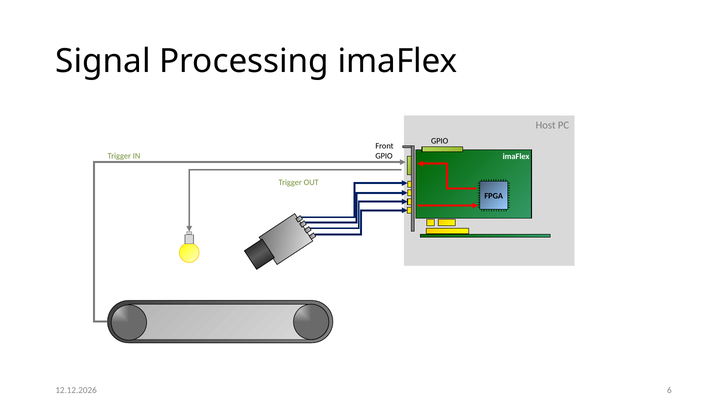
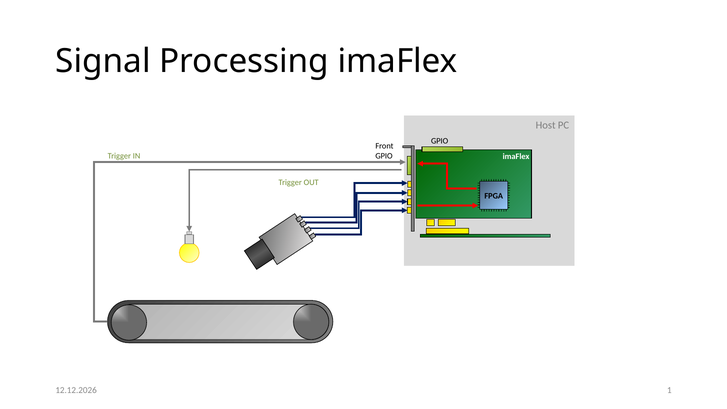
6: 6 -> 1 (669, 390)
